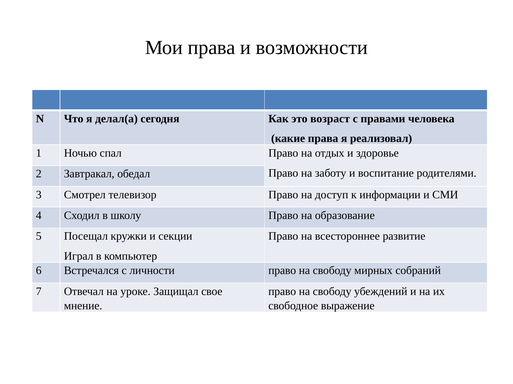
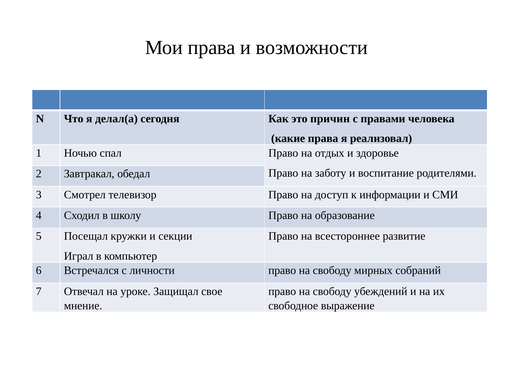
возраст: возраст -> причин (330, 119)
